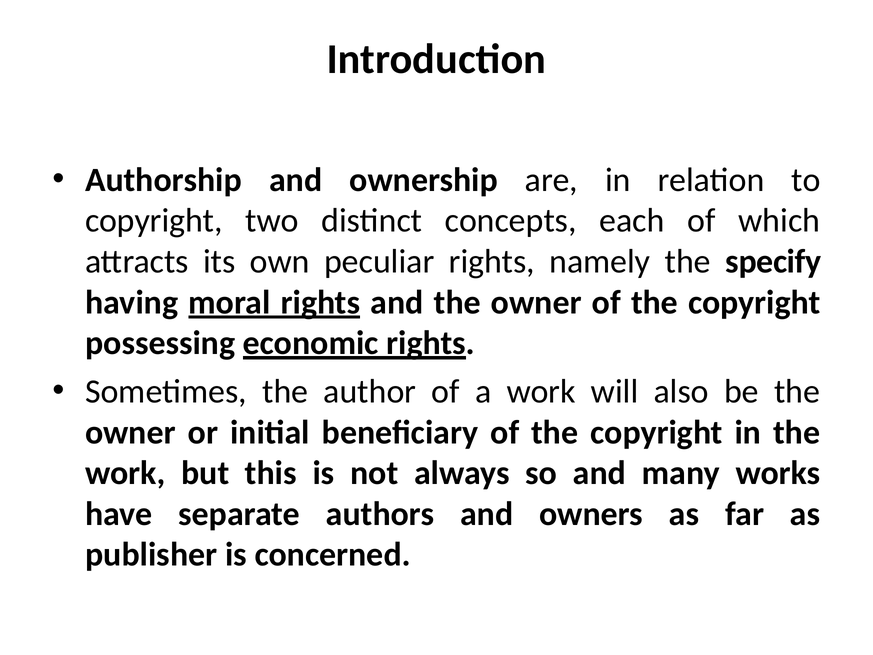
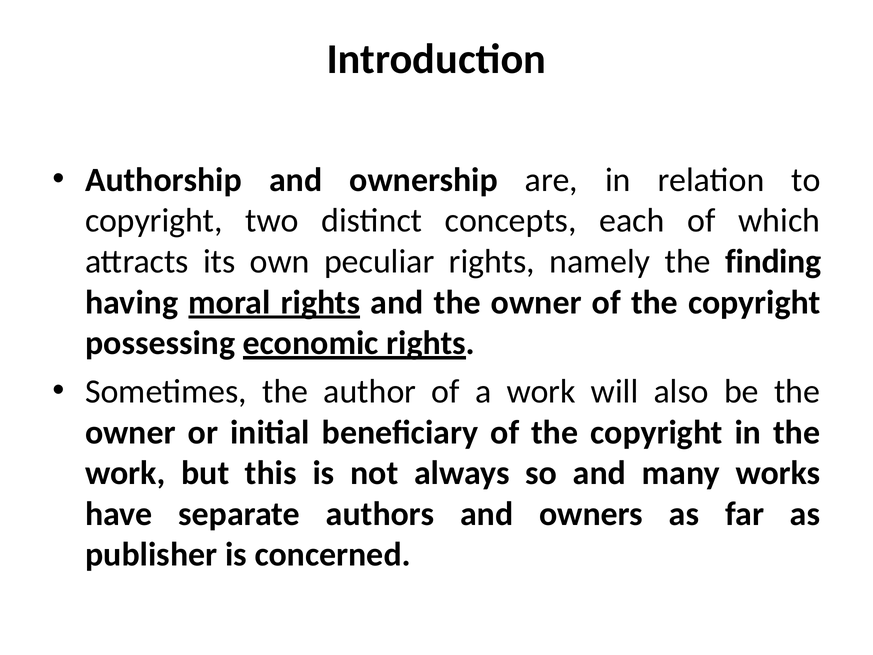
specify: specify -> finding (773, 261)
